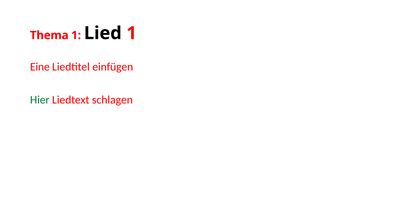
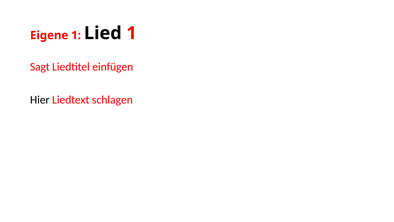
Thema: Thema -> Eigene (49, 35)
Eine: Eine -> Sagt (40, 67)
Hier colour: green -> black (40, 100)
